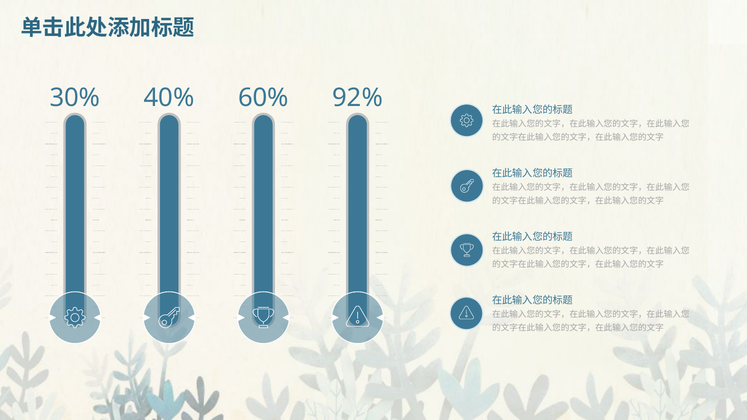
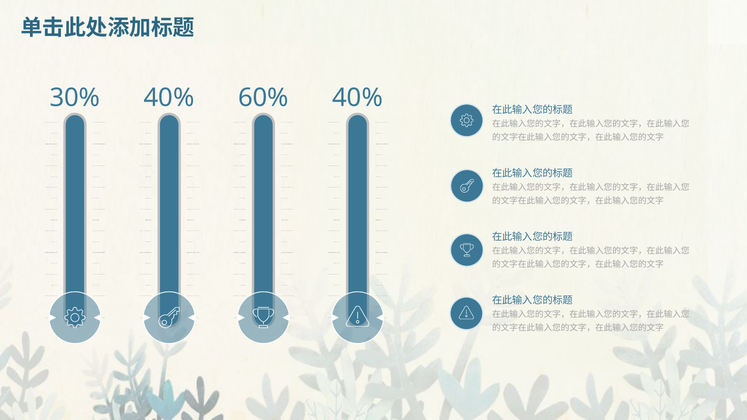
92%: 92% -> 40% (358, 98)
